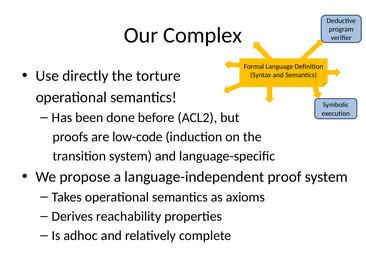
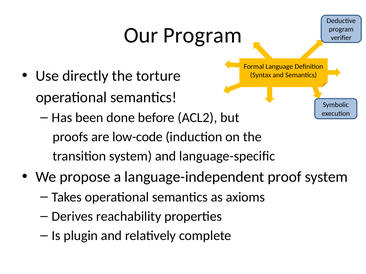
Our Complex: Complex -> Program (203, 35)
adhoc: adhoc -> plugin (81, 236)
